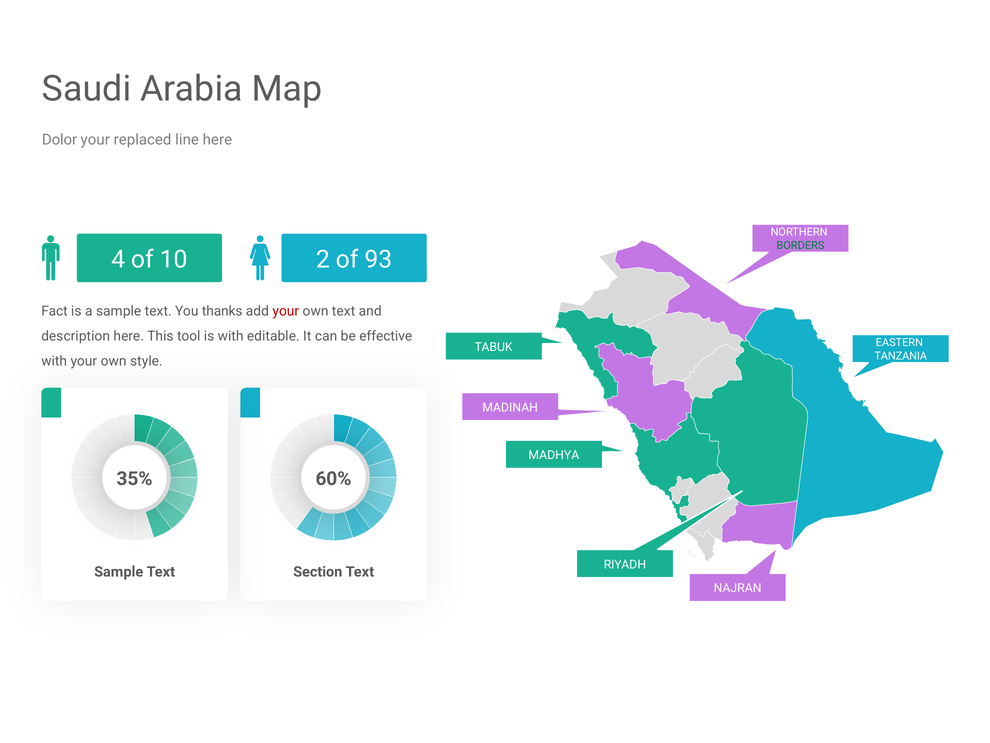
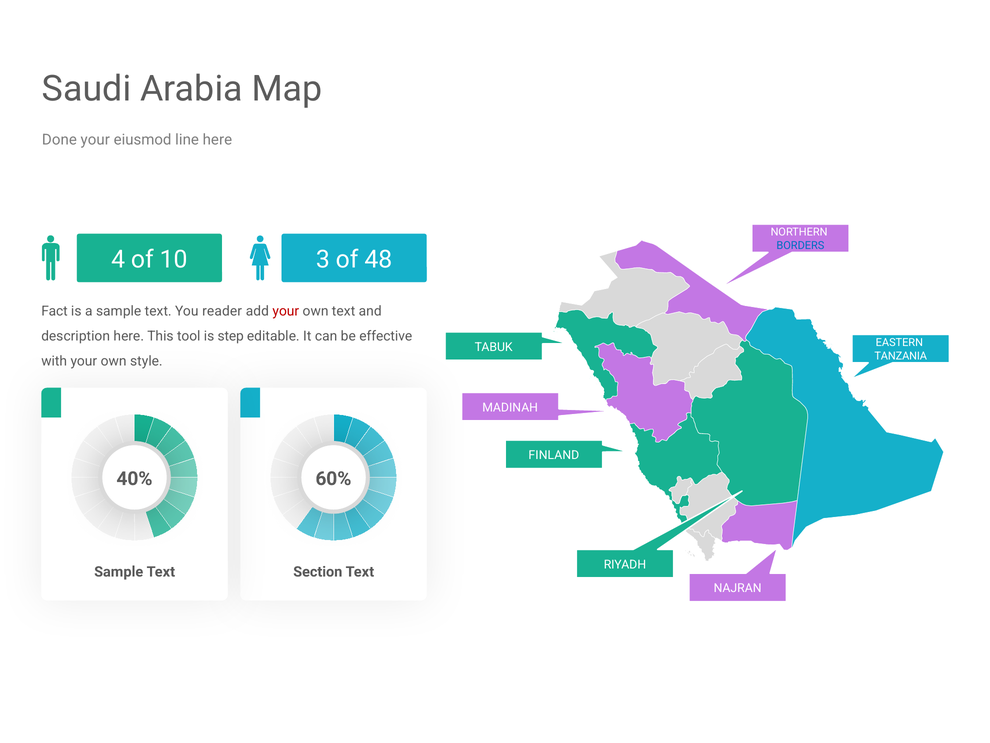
Dolor: Dolor -> Done (59, 140)
replaced: replaced -> eiusmod (143, 140)
BORDERS colour: green -> blue (800, 245)
2: 2 -> 3 (323, 259)
93: 93 -> 48 (378, 259)
thanks: thanks -> reader (222, 311)
is with: with -> step (231, 336)
MADHYA: MADHYA -> FINLAND (554, 455)
35%: 35% -> 40% (134, 478)
